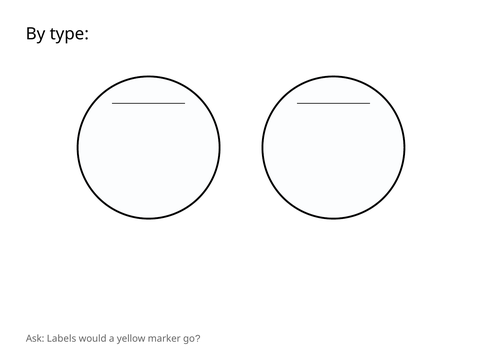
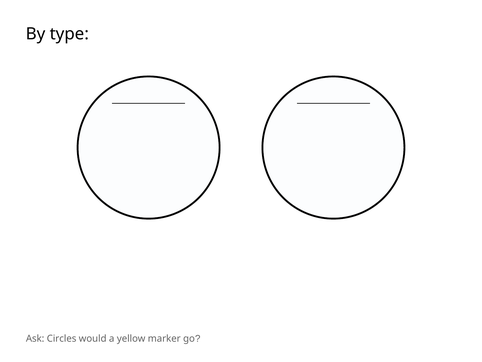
Labels: Labels -> Circles (62, 338)
